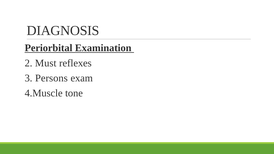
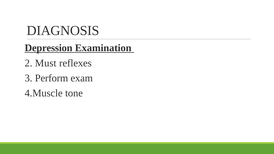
Periorbital: Periorbital -> Depression (49, 48)
Persons: Persons -> Perform (52, 78)
